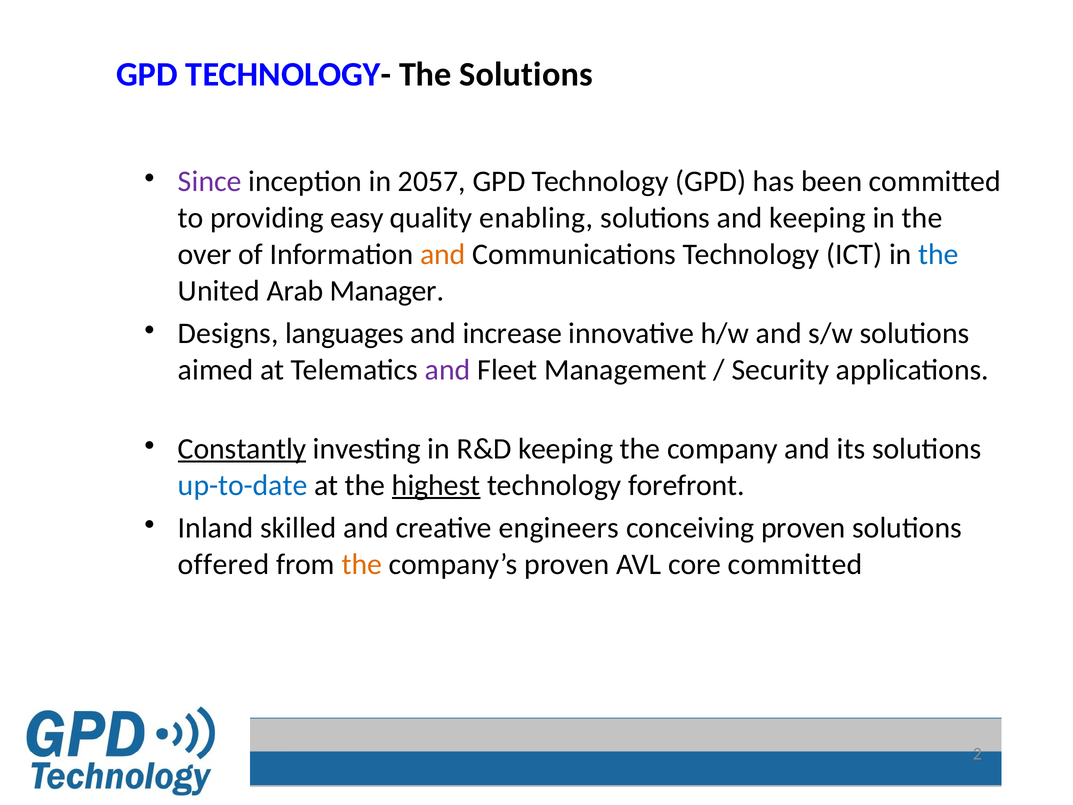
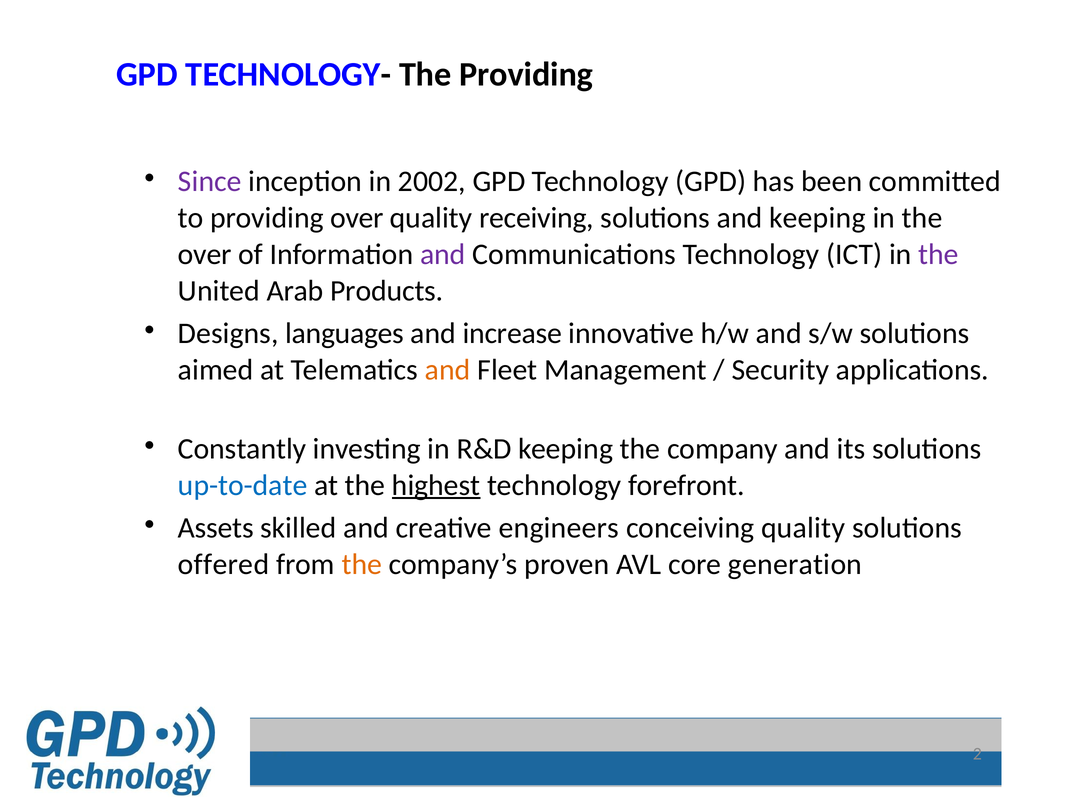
The Solutions: Solutions -> Providing (526, 74)
2057: 2057 -> 2002 (432, 181)
providing easy: easy -> over (357, 218)
enabling: enabling -> receiving (537, 218)
and colour: orange -> purple (443, 254)
the colour: blue -> purple (939, 254)
Manager: Manager -> Products (387, 291)
and colour: purple -> orange (448, 370)
Constantly underline: present -> none (242, 449)
Inland: Inland -> Assets (216, 528)
conceiving proven: proven -> quality (803, 528)
core committed: committed -> generation (795, 564)
